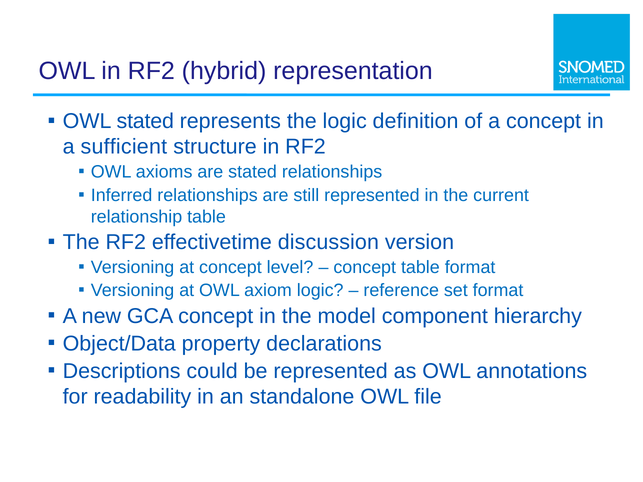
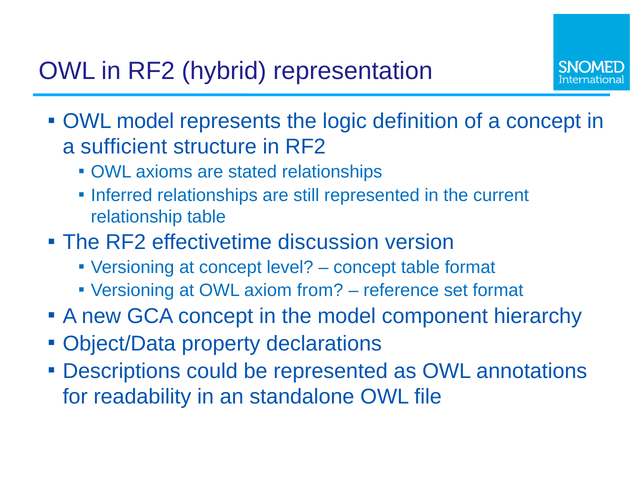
OWL stated: stated -> model (145, 121)
axiom logic: logic -> from (320, 291)
